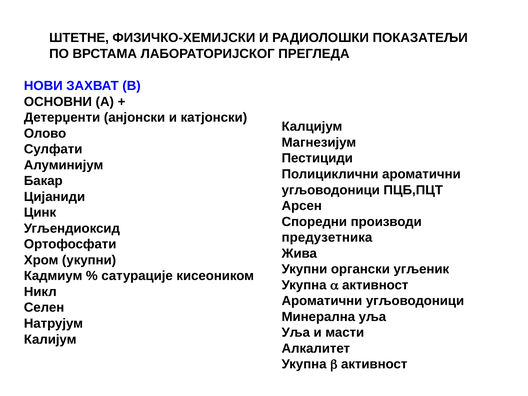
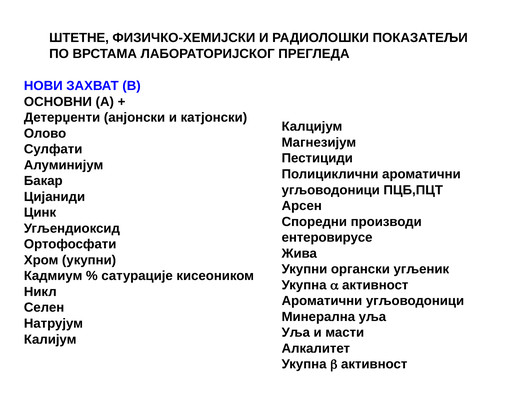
предузетника: предузетника -> ентеровирусе (327, 238)
